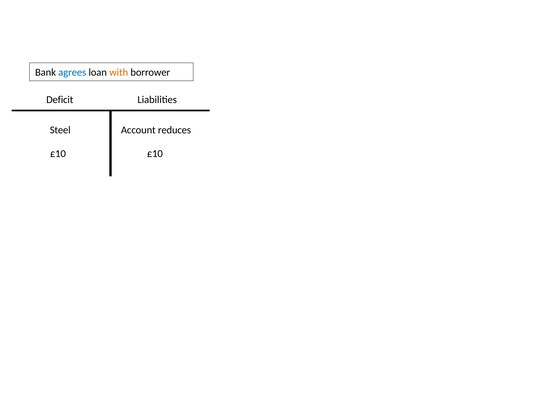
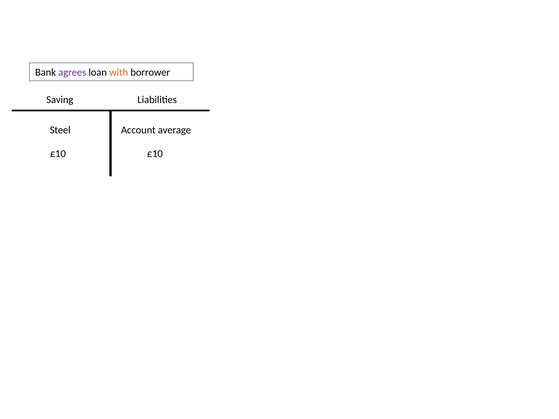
agrees colour: blue -> purple (72, 72)
Deficit: Deficit -> Saving (60, 100)
reduces: reduces -> average (174, 130)
